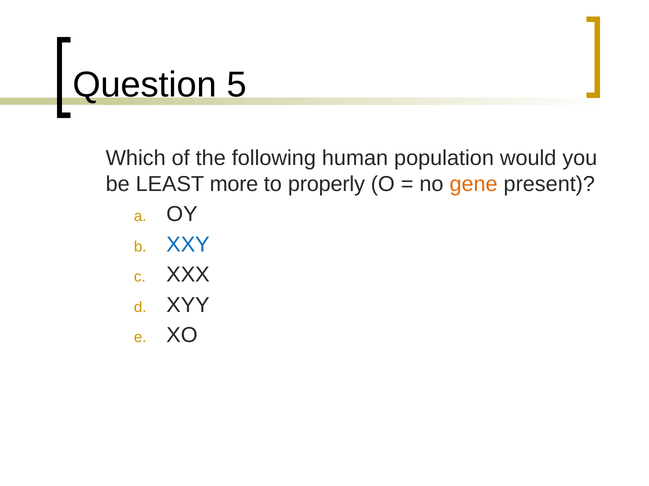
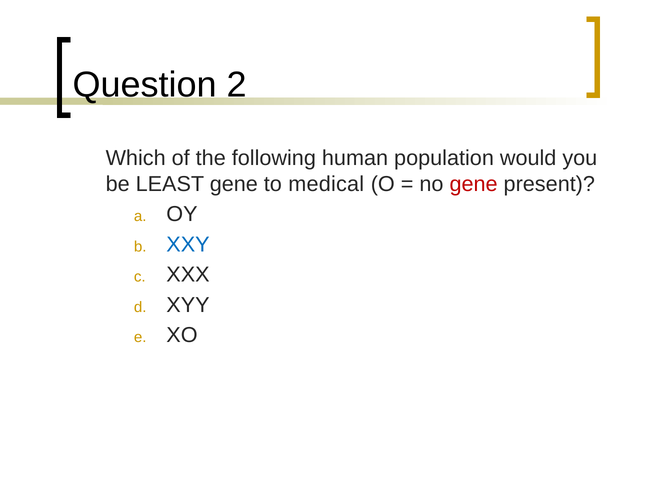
5: 5 -> 2 (237, 85)
LEAST more: more -> gene (234, 184)
properly: properly -> medical (326, 184)
gene colour: orange -> red (474, 184)
